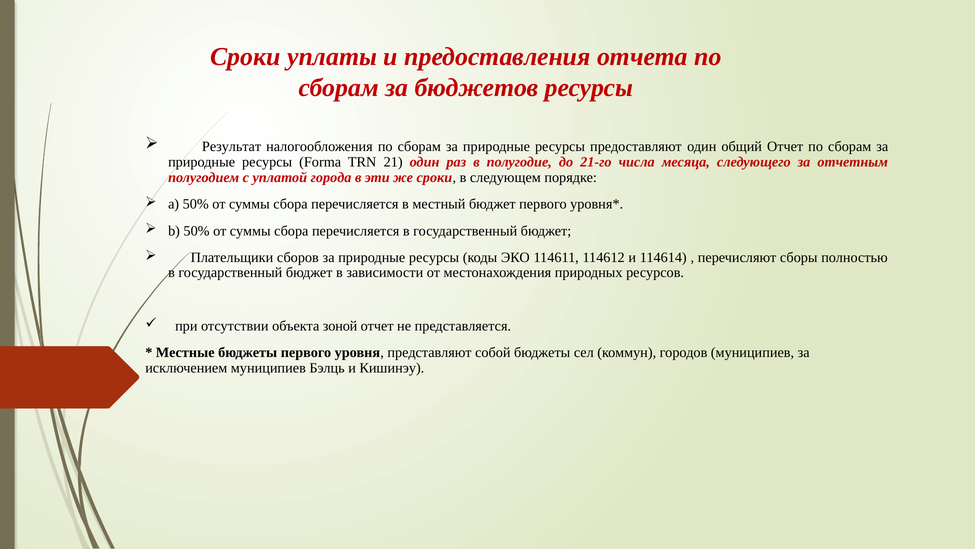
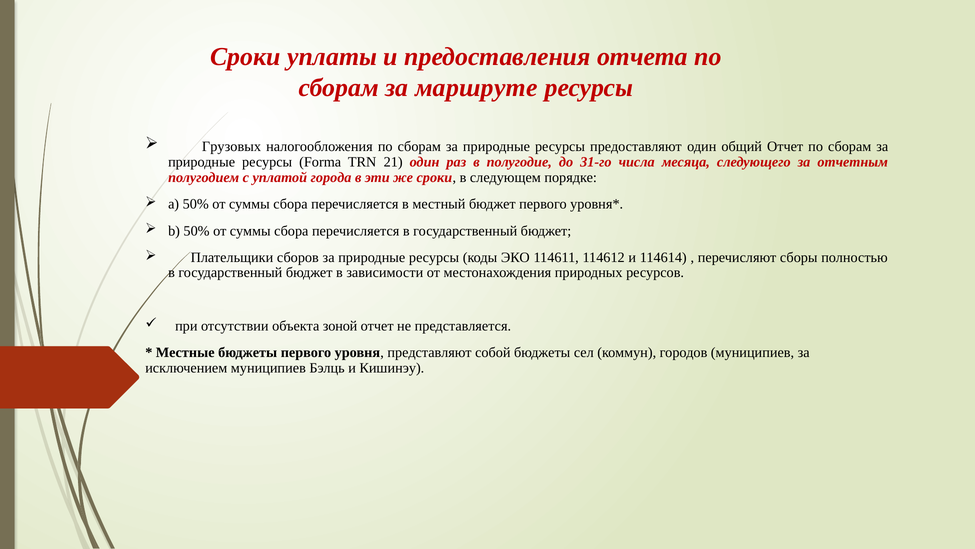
бюджетов: бюджетов -> маршруте (476, 88)
Результат: Результат -> Грузовых (232, 146)
21-го: 21-го -> 31-го (596, 162)
